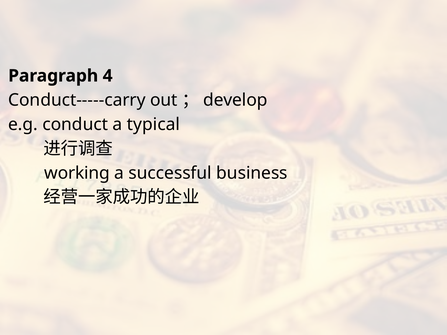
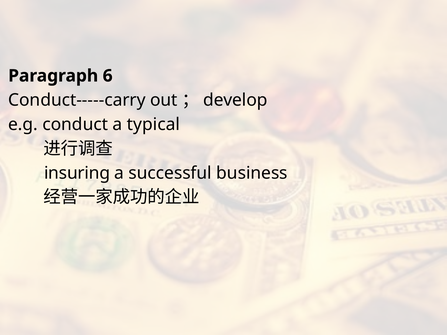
4: 4 -> 6 (108, 76)
working: working -> insuring (77, 173)
